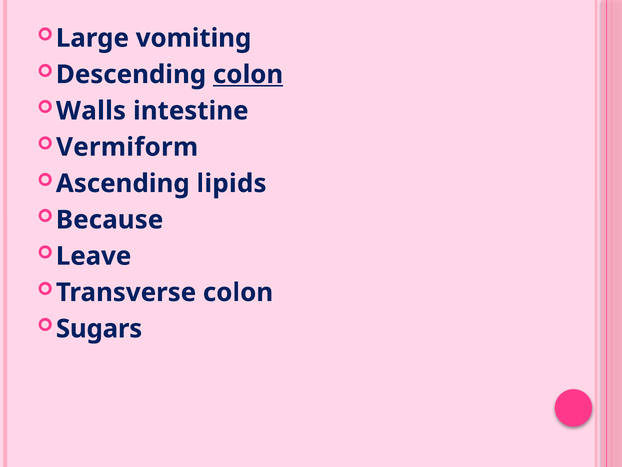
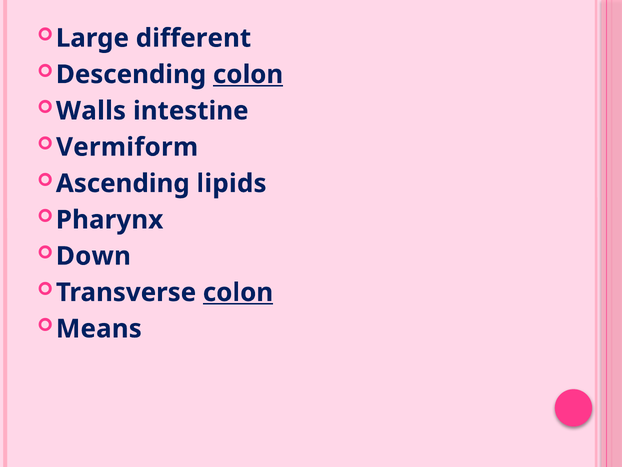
vomiting: vomiting -> different (193, 38)
Because: Because -> Pharynx (110, 220)
Leave: Leave -> Down (93, 256)
colon underline: none -> present (238, 292)
Sugars: Sugars -> Means (99, 328)
